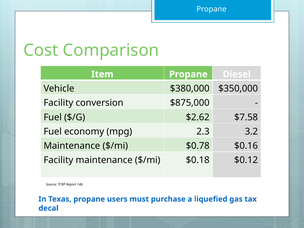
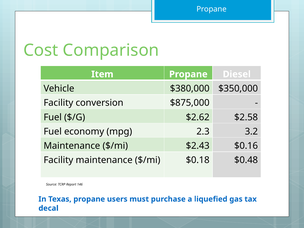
$7.58: $7.58 -> $2.58 (246, 117)
$0.78: $0.78 -> $2.43 (198, 146)
$0.12: $0.12 -> $0.48 (246, 160)
